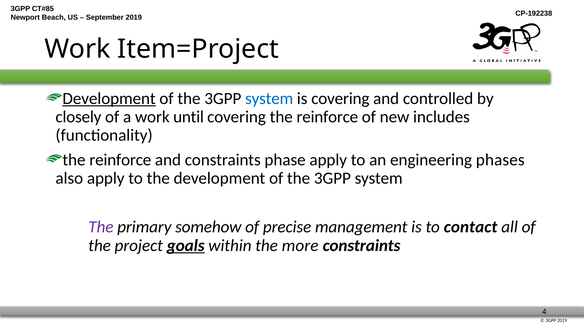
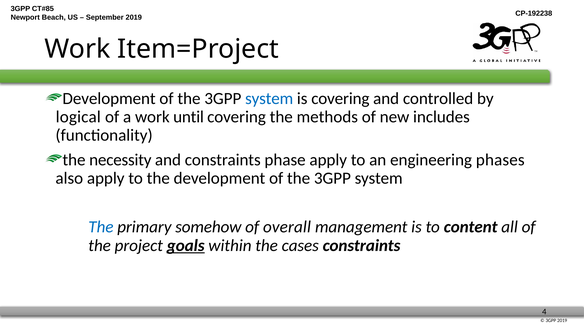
Development underline: present -> none (109, 99)
closely: closely -> logical (78, 117)
covering the reinforce: reinforce -> methods (327, 117)
reinforce: reinforce -> necessity (120, 160)
The colour: purple -> blue (101, 227)
precise: precise -> overall (287, 227)
contact: contact -> content (471, 227)
more: more -> cases (300, 246)
